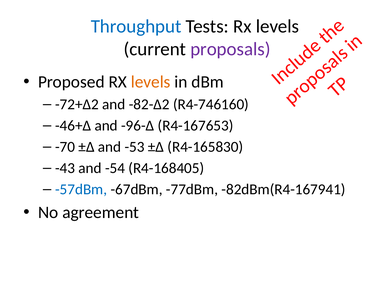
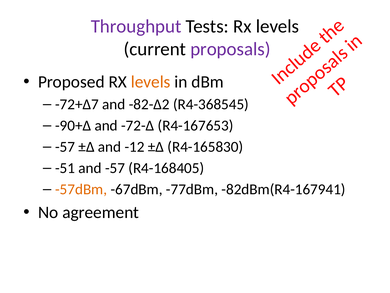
Throughput colour: blue -> purple (136, 26)
-72+∆2: -72+∆2 -> -72+∆7 (77, 104)
R4-746160: R4-746160 -> R4-368545 (211, 104)
-46+∆: -46+∆ -> -90+∆ (73, 125)
-96-∆: -96-∆ -> -72-∆ (138, 125)
-70: -70 -> -57 (65, 147)
-53: -53 -> -12 (135, 147)
-43: -43 -> -51 (65, 168)
and -54: -54 -> -57 (115, 168)
-57dBm colour: blue -> orange (81, 189)
